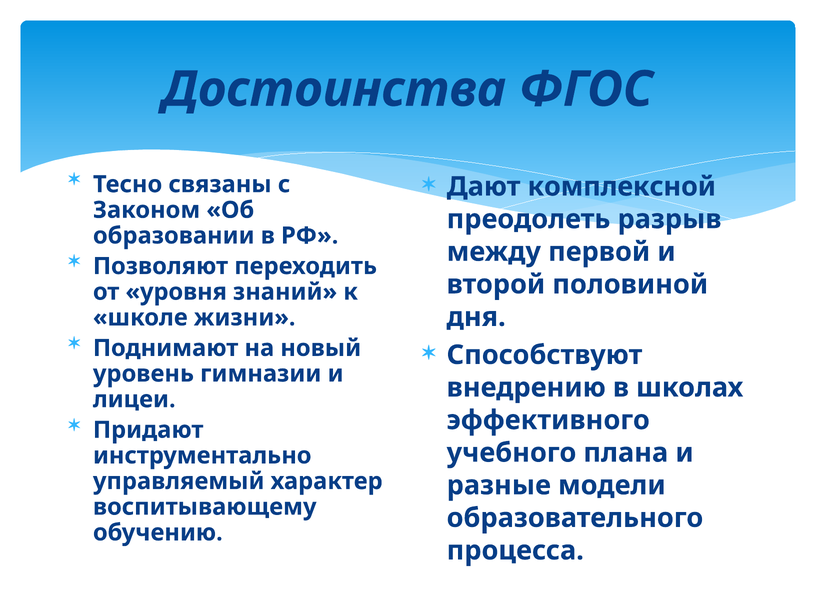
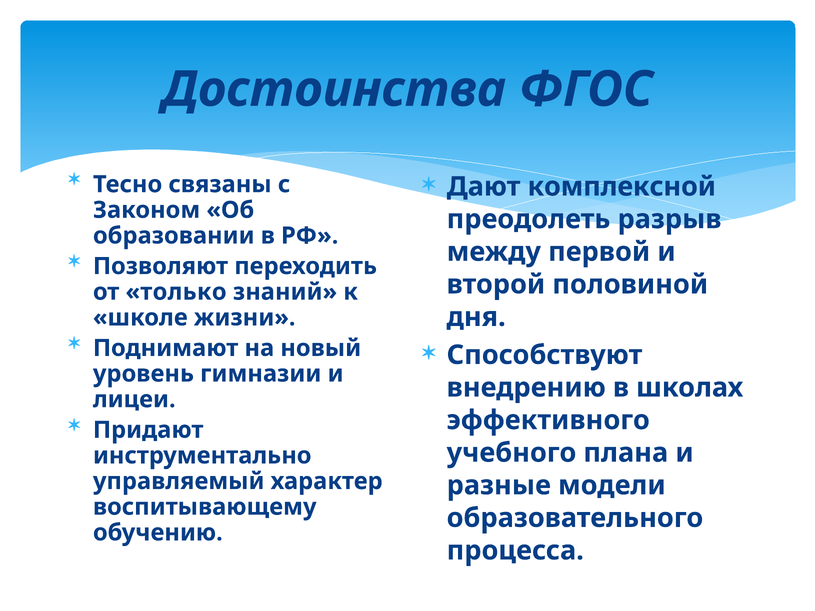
уровня: уровня -> только (176, 292)
